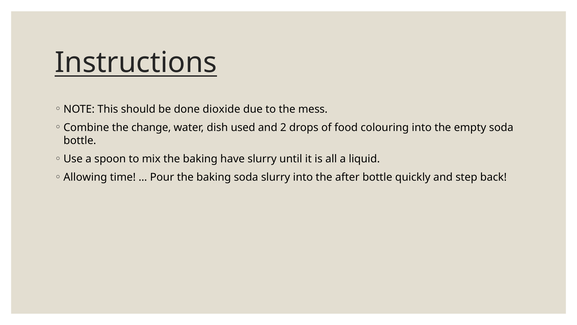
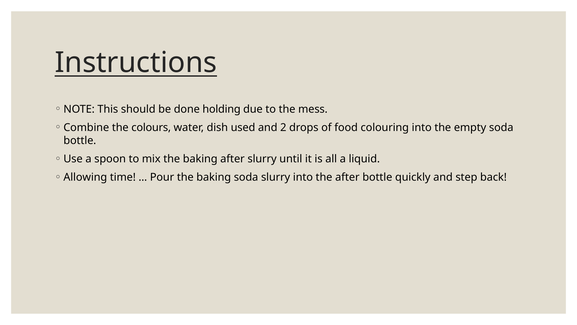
dioxide: dioxide -> holding (222, 109)
change: change -> colours (151, 127)
baking have: have -> after (232, 159)
